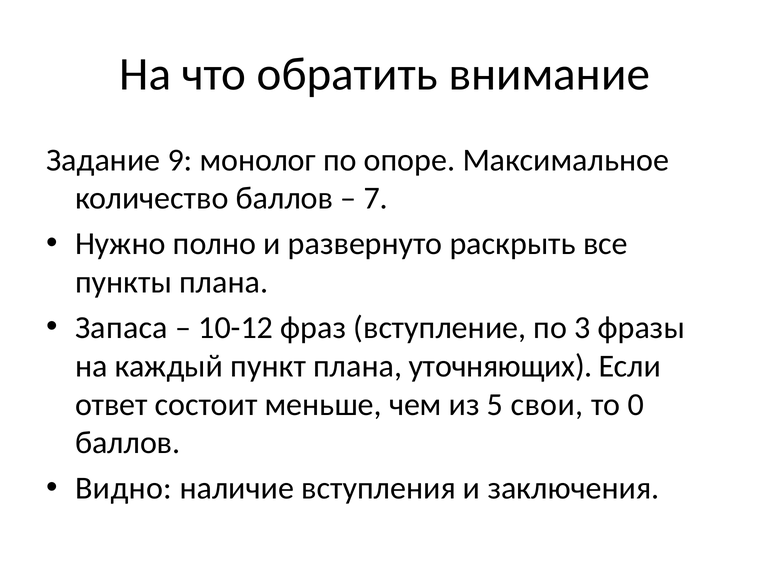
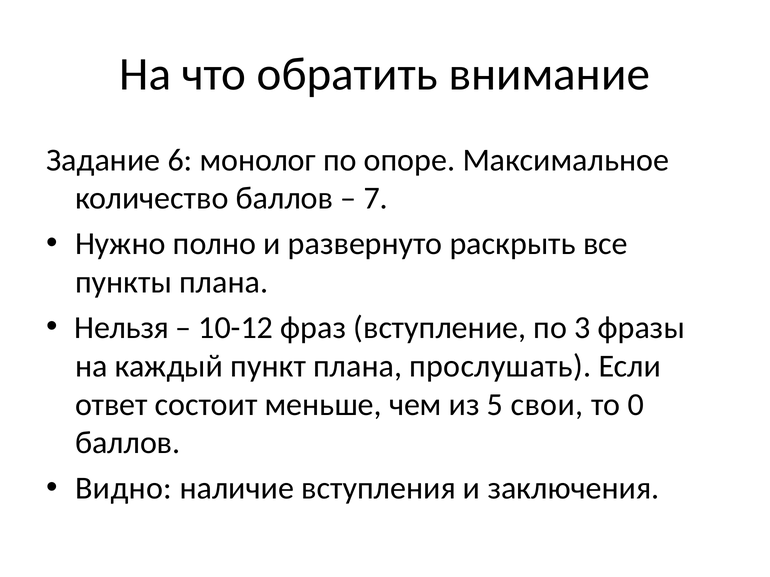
9: 9 -> 6 (180, 160)
Запаса: Запаса -> Нельзя (122, 328)
уточняющих: уточняющих -> прослушать (500, 366)
